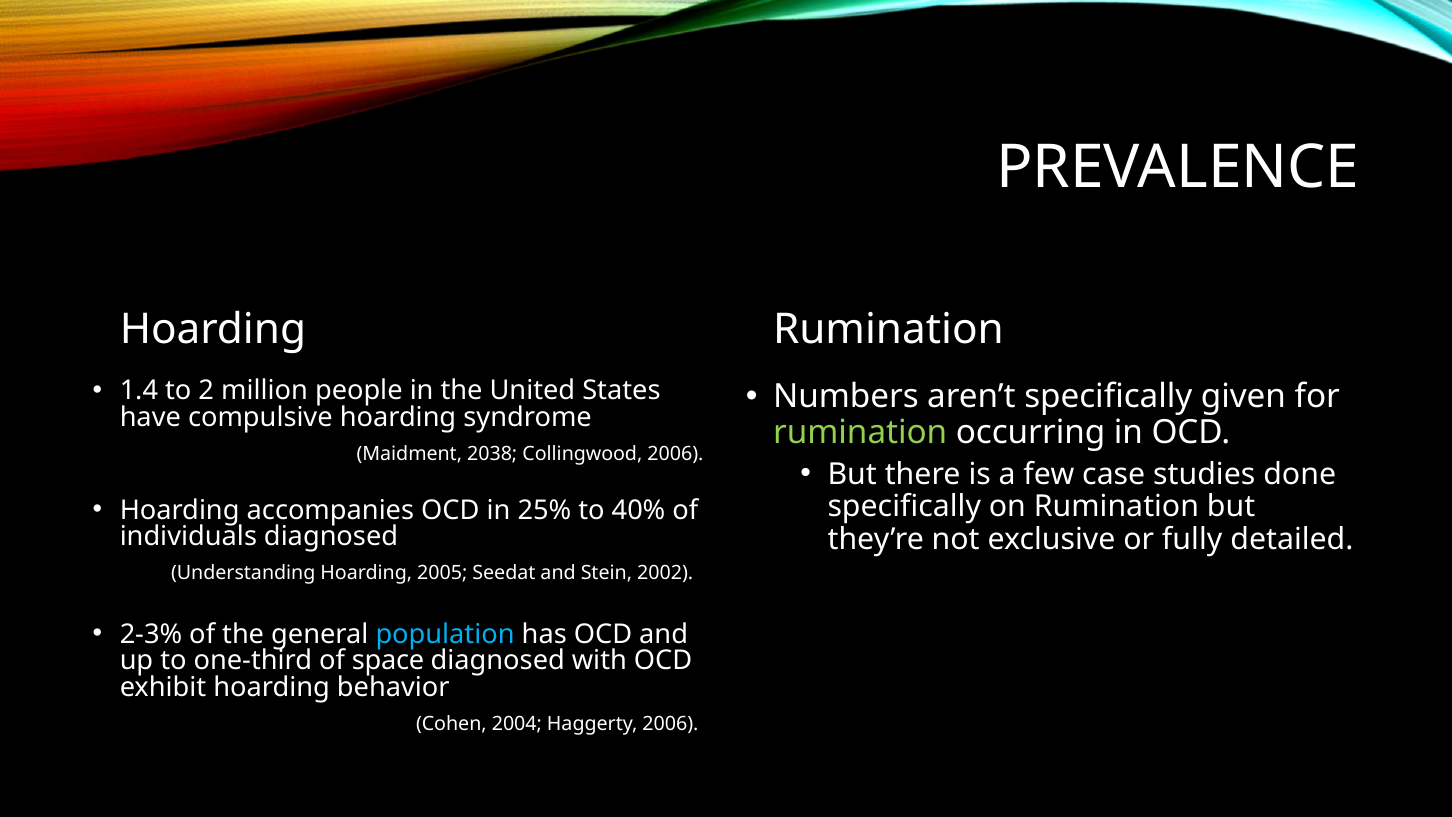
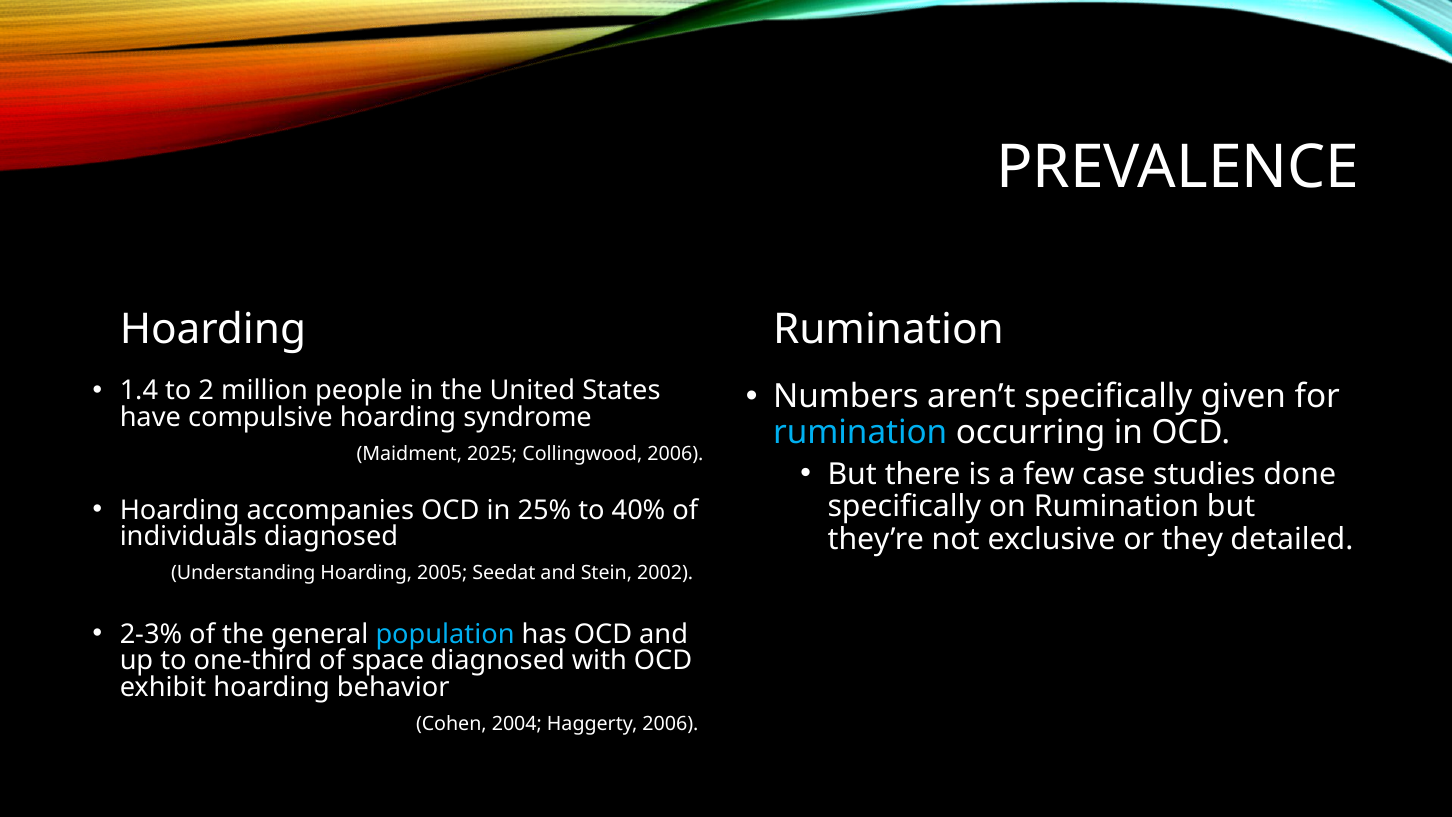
rumination colour: light green -> light blue (860, 432)
2038: 2038 -> 2025 (492, 454)
fully: fully -> they (1192, 539)
